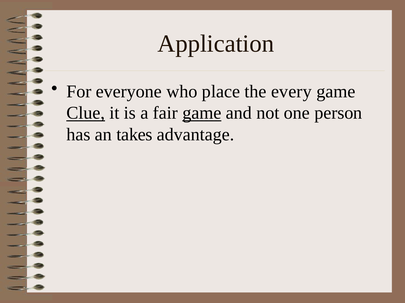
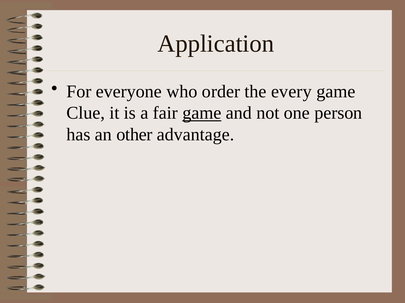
place: place -> order (221, 92)
Clue underline: present -> none (86, 113)
takes: takes -> other (135, 135)
